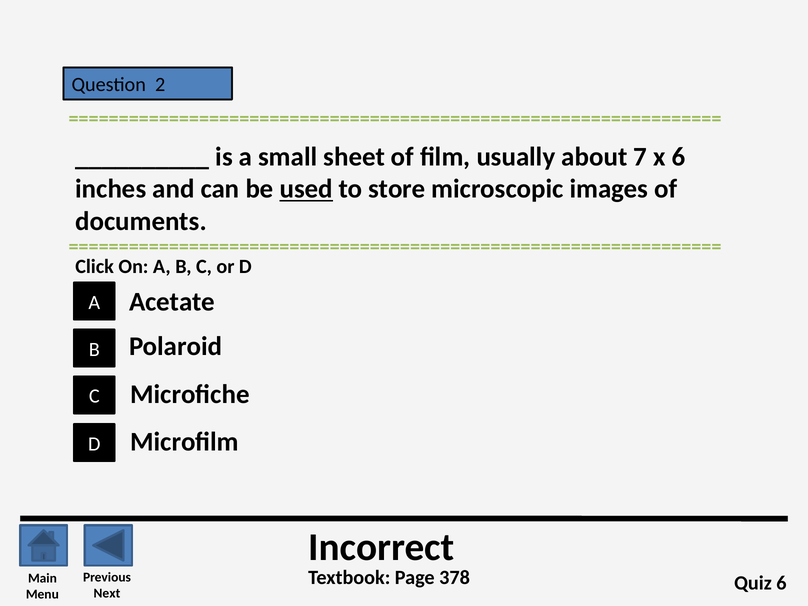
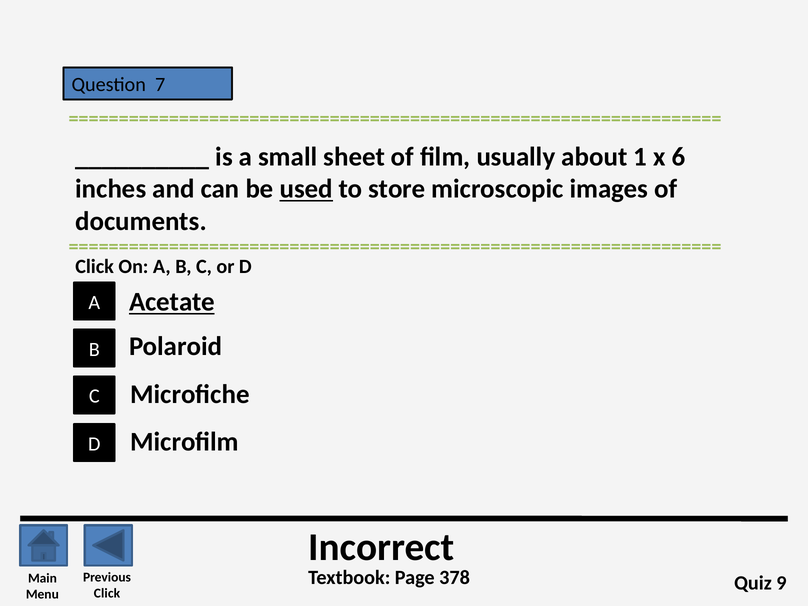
2: 2 -> 7 (160, 85)
7: 7 -> 1 (640, 157)
Acetate underline: none -> present (172, 302)
Quiz 6: 6 -> 9 (781, 583)
Next: Next -> Click (107, 593)
